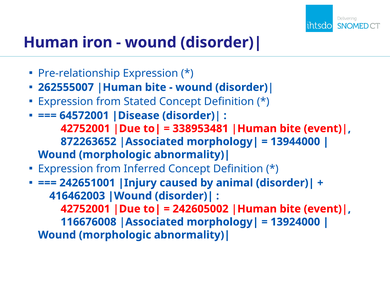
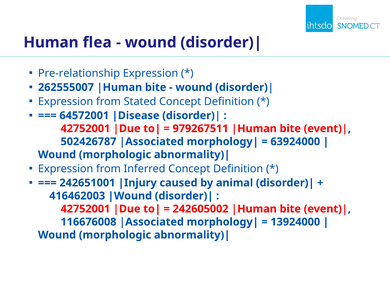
iron: iron -> flea (97, 42)
338953481: 338953481 -> 979267511 (201, 128)
872263652: 872263652 -> 502426787 (89, 141)
13944000: 13944000 -> 63924000 (295, 141)
